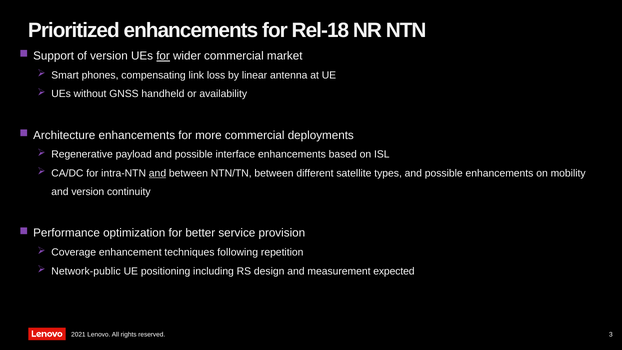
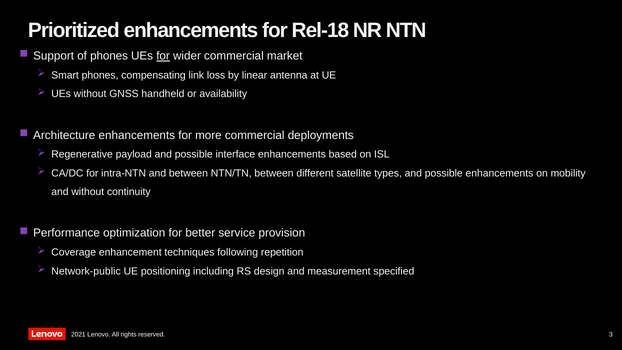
of version: version -> phones (109, 56)
and underline: present -> none (158, 173)
and version: version -> without (88, 192)
expected: expected -> specified (394, 271)
